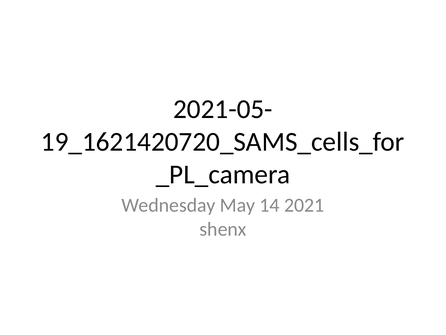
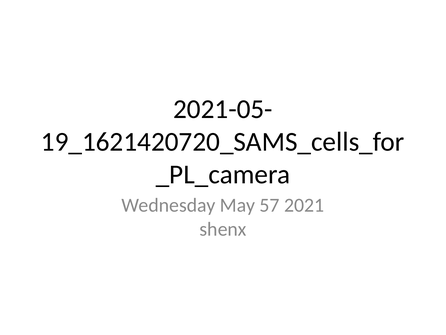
14: 14 -> 57 (269, 205)
